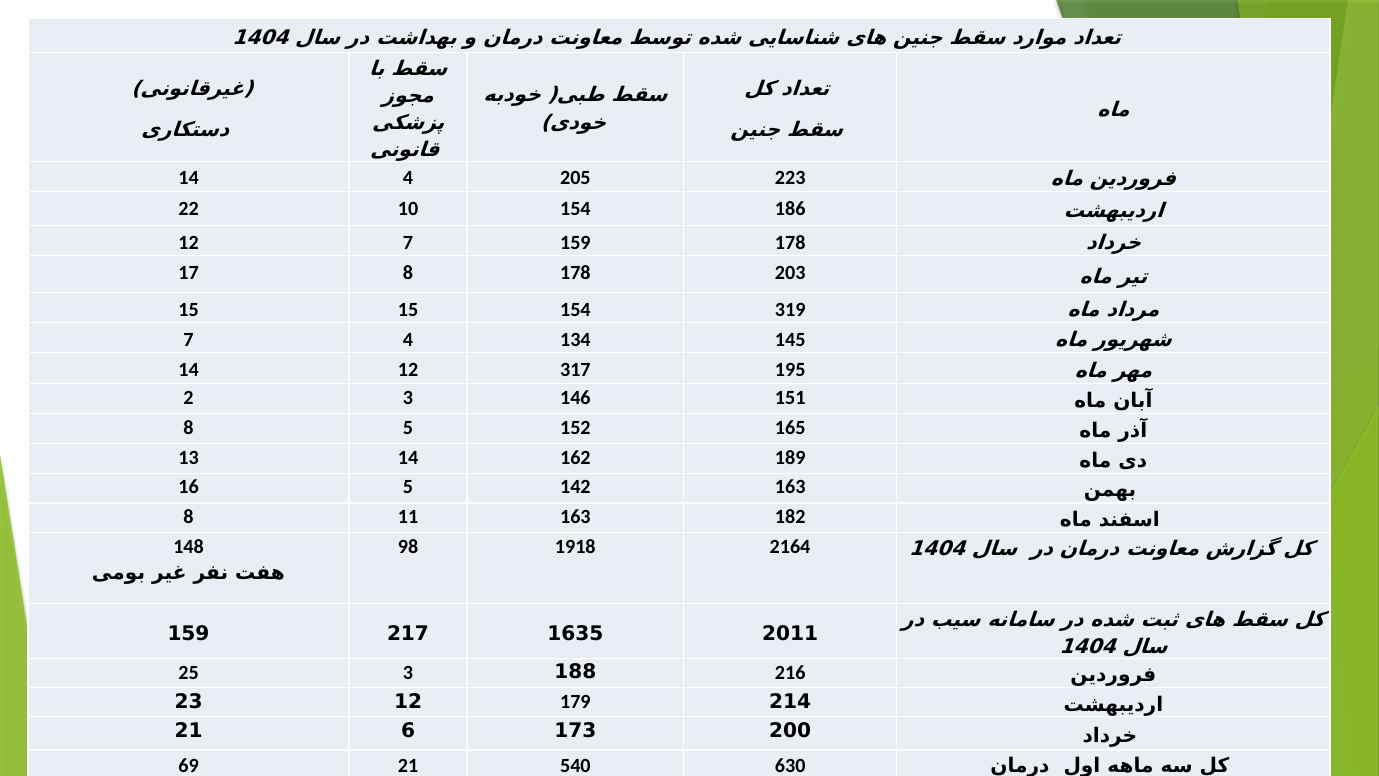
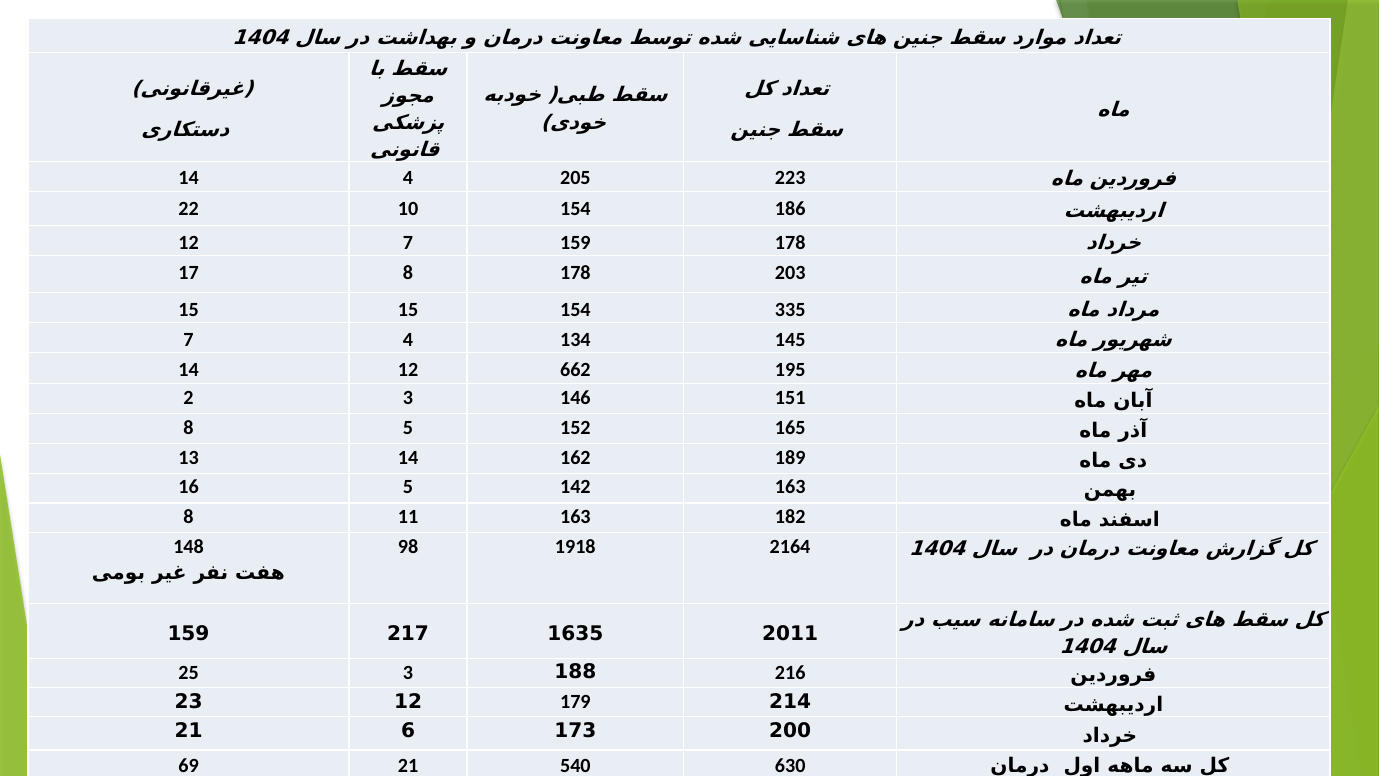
319: 319 -> 335 (790, 309)
317: 317 -> 662 (575, 369)
